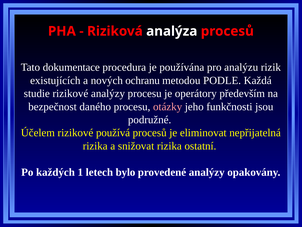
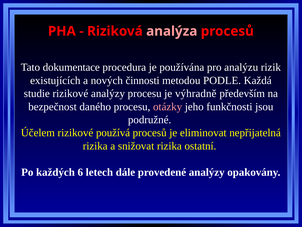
analýza colour: white -> pink (172, 31)
ochranu: ochranu -> činnosti (143, 80)
operátory: operátory -> výhradně (196, 93)
1: 1 -> 6 (80, 172)
bylo: bylo -> dále (125, 172)
